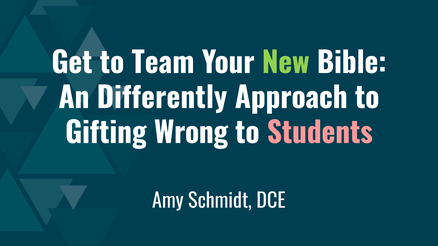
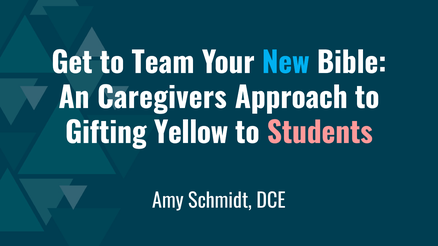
New colour: light green -> light blue (286, 64)
Differently: Differently -> Caregivers (162, 99)
Wrong: Wrong -> Yellow (191, 134)
